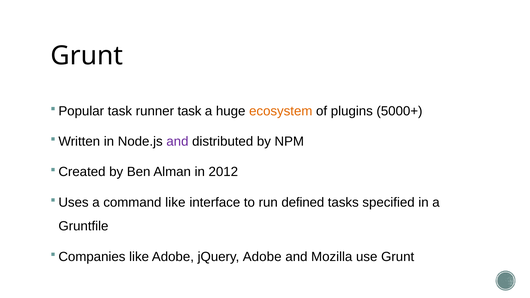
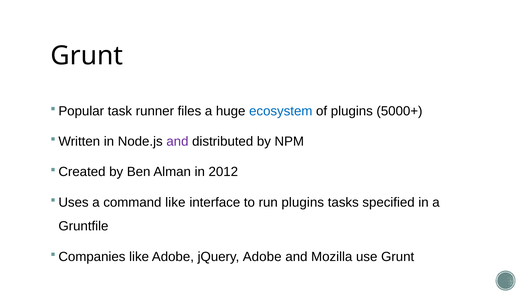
runner task: task -> files (189, 111)
ecosystem colour: orange -> blue (281, 111)
run defined: defined -> plugins (303, 202)
